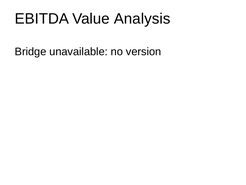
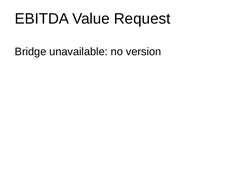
Analysis: Analysis -> Request (142, 19)
